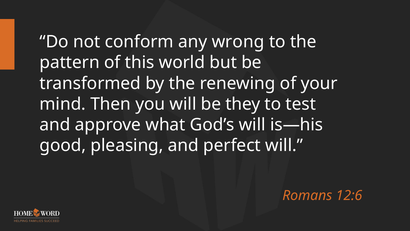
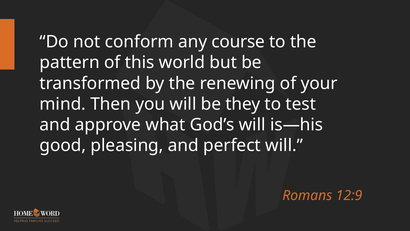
wrong: wrong -> course (238, 42)
12:6: 12:6 -> 12:9 (349, 195)
